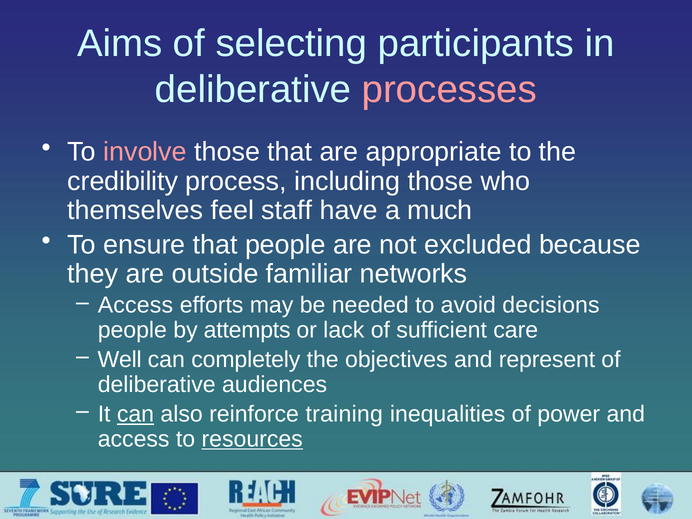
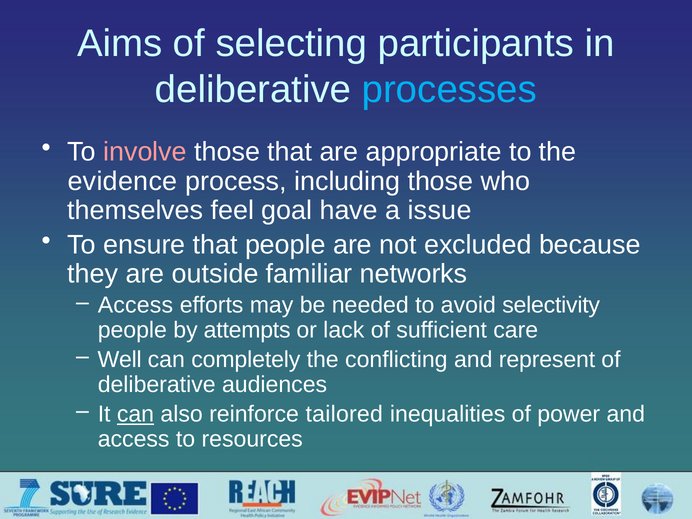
processes colour: pink -> light blue (449, 90)
credibility: credibility -> evidence (123, 181)
staff: staff -> goal (287, 210)
much: much -> issue (440, 210)
decisions: decisions -> selectivity (551, 305)
objectives: objectives -> conflicting (396, 360)
training: training -> tailored (344, 414)
resources underline: present -> none (252, 439)
